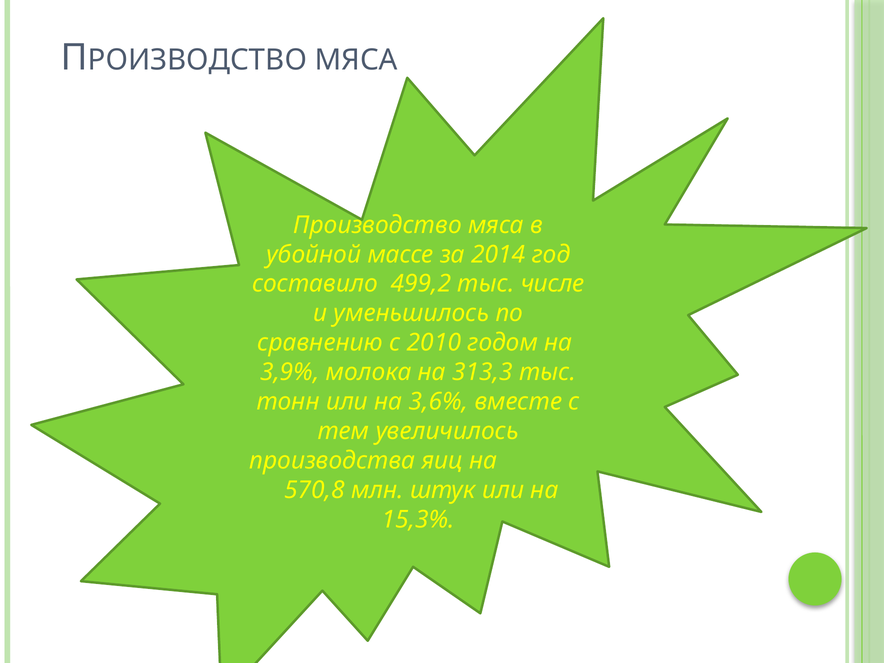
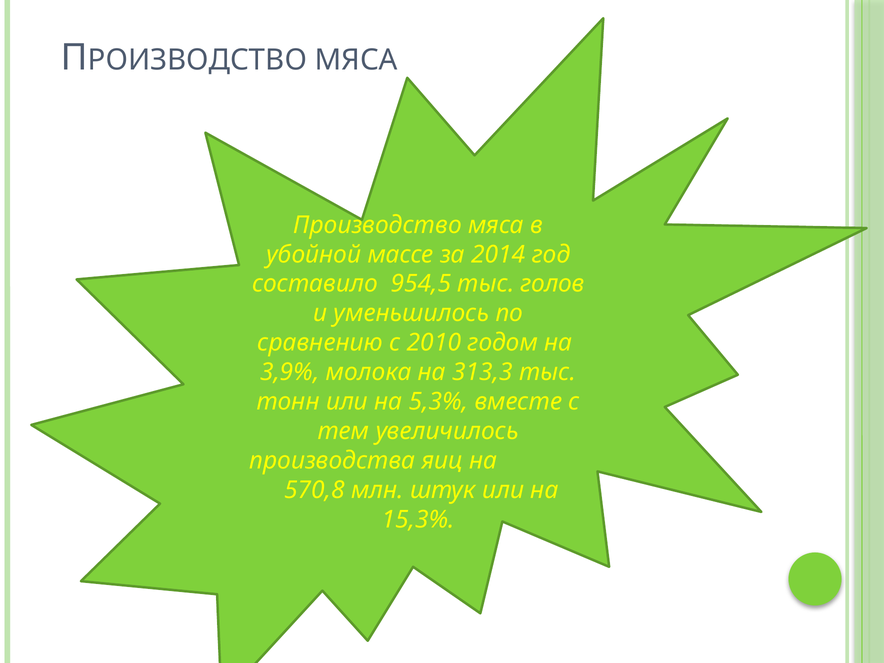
499,2: 499,2 -> 954,5 (421, 284)
числе: числе -> голов (553, 284)
3,6%: 3,6% -> 5,3% (438, 402)
